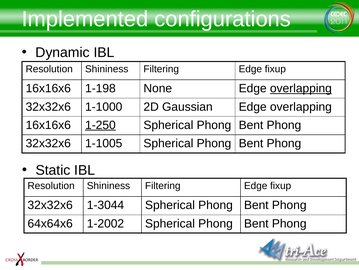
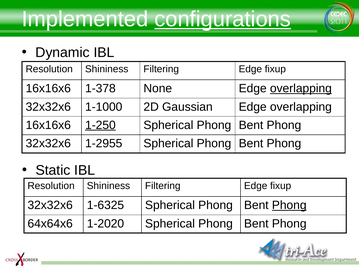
configurations underline: none -> present (223, 19)
1-198: 1-198 -> 1-378 (100, 88)
1-1005: 1-1005 -> 1-2955 (104, 143)
1-3044: 1-3044 -> 1-6325 (105, 205)
Phong underline: none -> present (289, 205)
1-2002: 1-2002 -> 1-2020 (105, 223)
